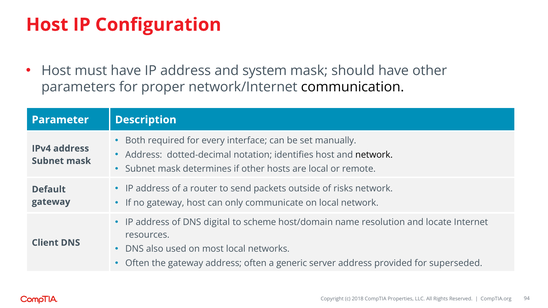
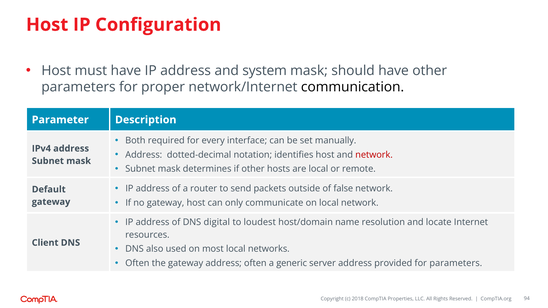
network colour: black -> red (374, 155)
risks: risks -> false (343, 189)
scheme: scheme -> loudest (260, 222)
for superseded: superseded -> parameters (456, 263)
